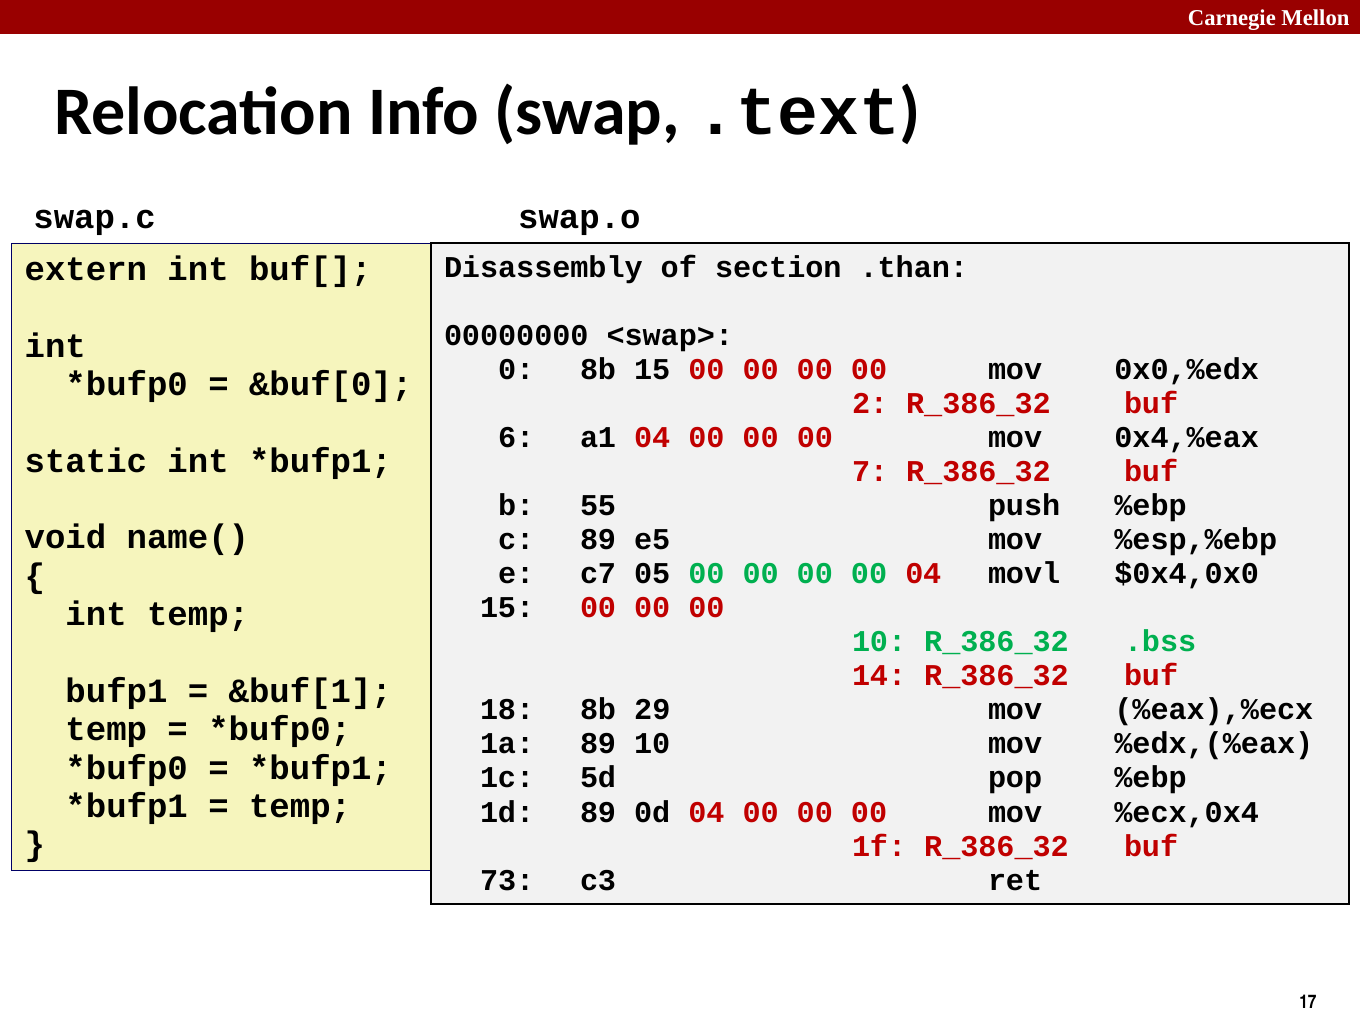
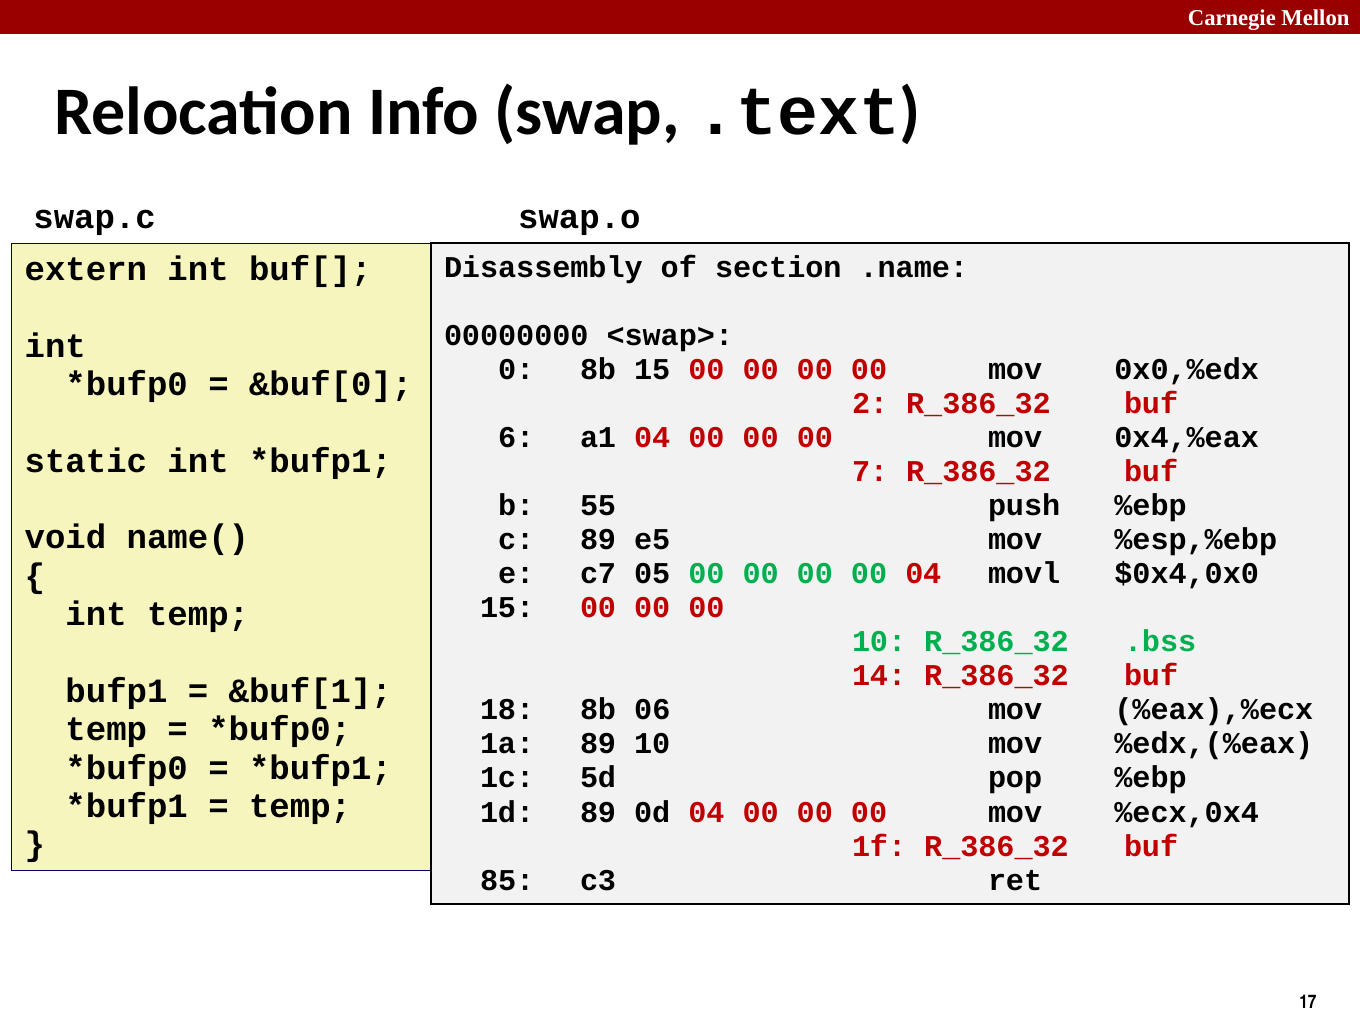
.than: .than -> .name (914, 267)
29: 29 -> 06 (652, 710)
73: 73 -> 85 (507, 880)
